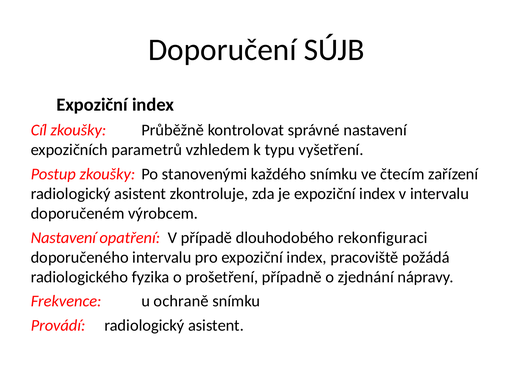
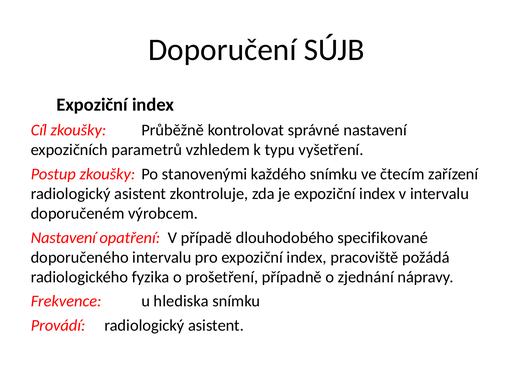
rekonfiguraci: rekonfiguraci -> specifikované (383, 237)
ochraně: ochraně -> hlediska (181, 301)
